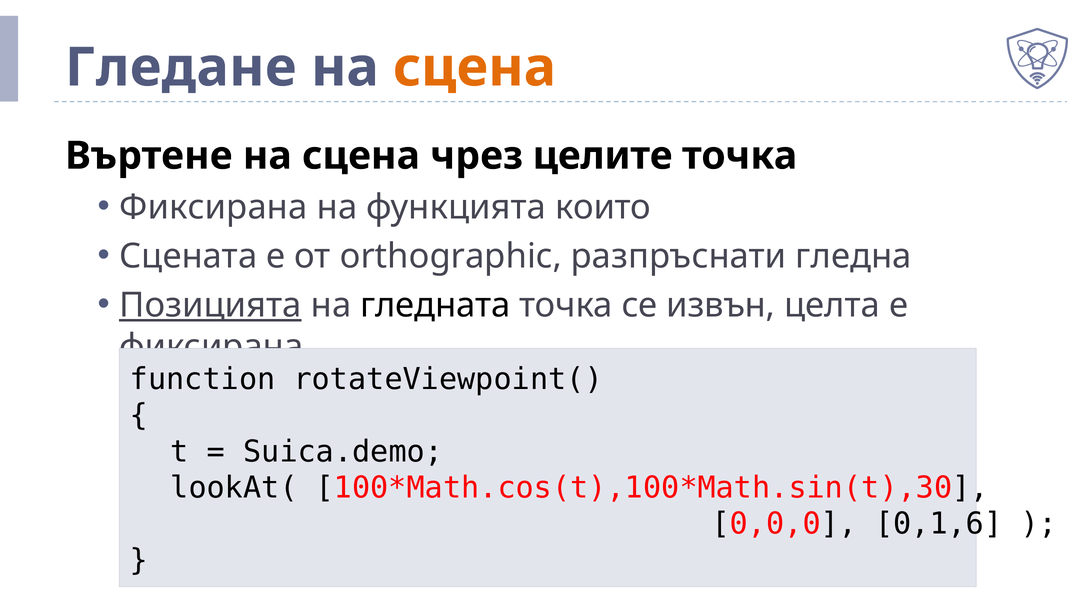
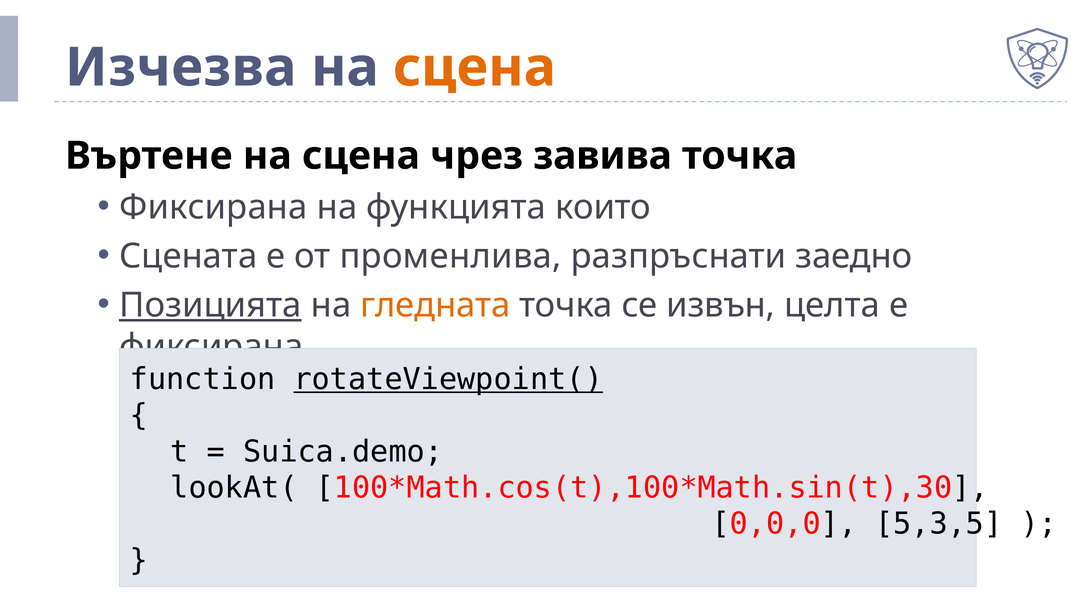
Гледане: Гледане -> Изчезва (181, 68)
целите: целите -> завива (603, 156)
orthographic: orthographic -> променлива (451, 256)
гледна: гледна -> заедно (854, 256)
гледната colour: black -> orange (435, 306)
rotateViewpoint( underline: none -> present (448, 380)
0,1,6: 0,1,6 -> 5,3,5 (939, 524)
